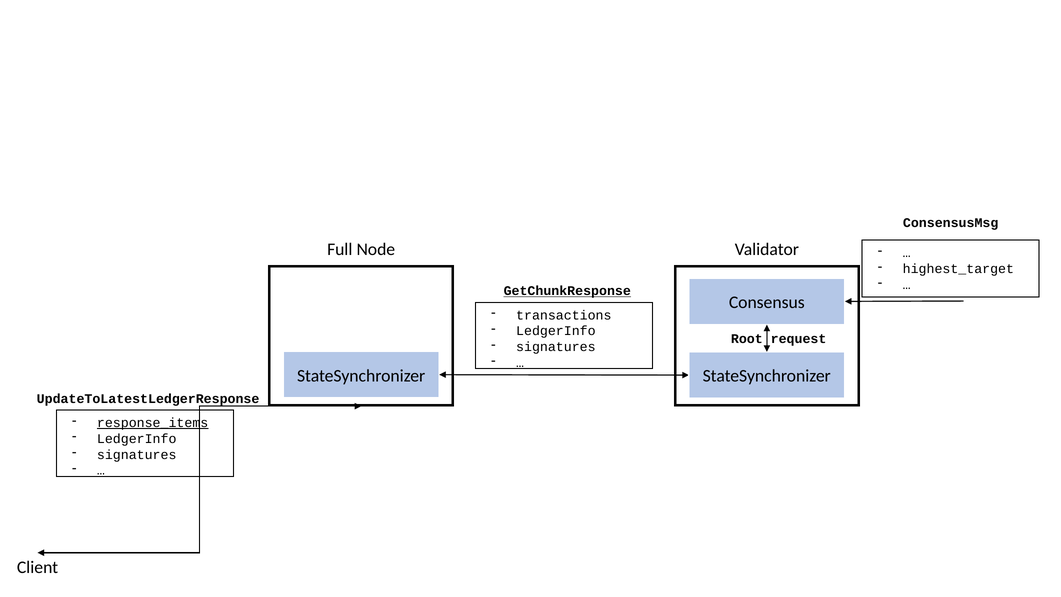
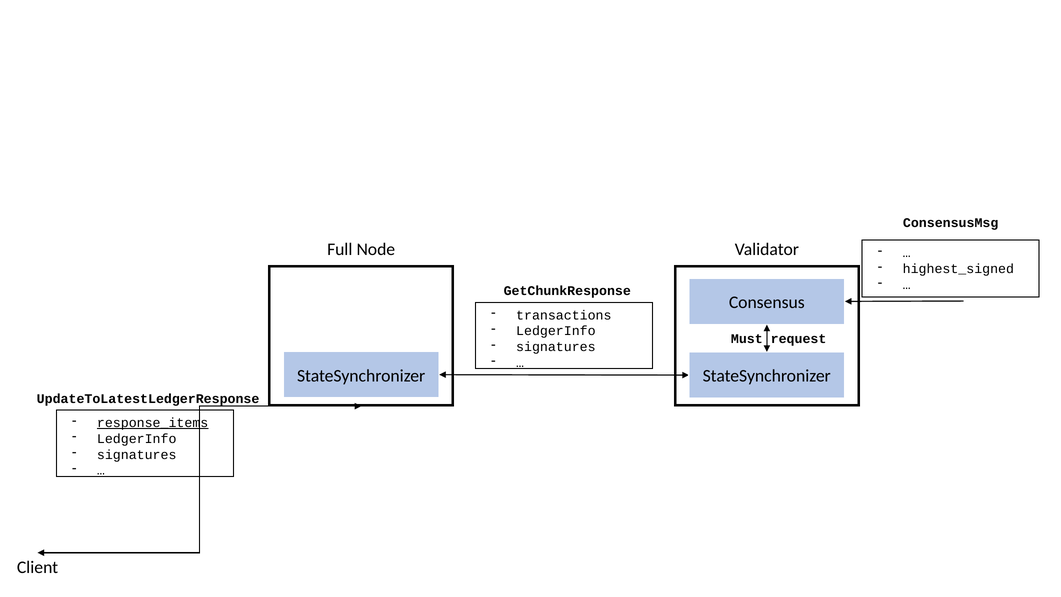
highest_target: highest_target -> highest_signed (958, 269)
GetChunkResponse underline: present -> none (567, 291)
Root: Root -> Must (747, 339)
